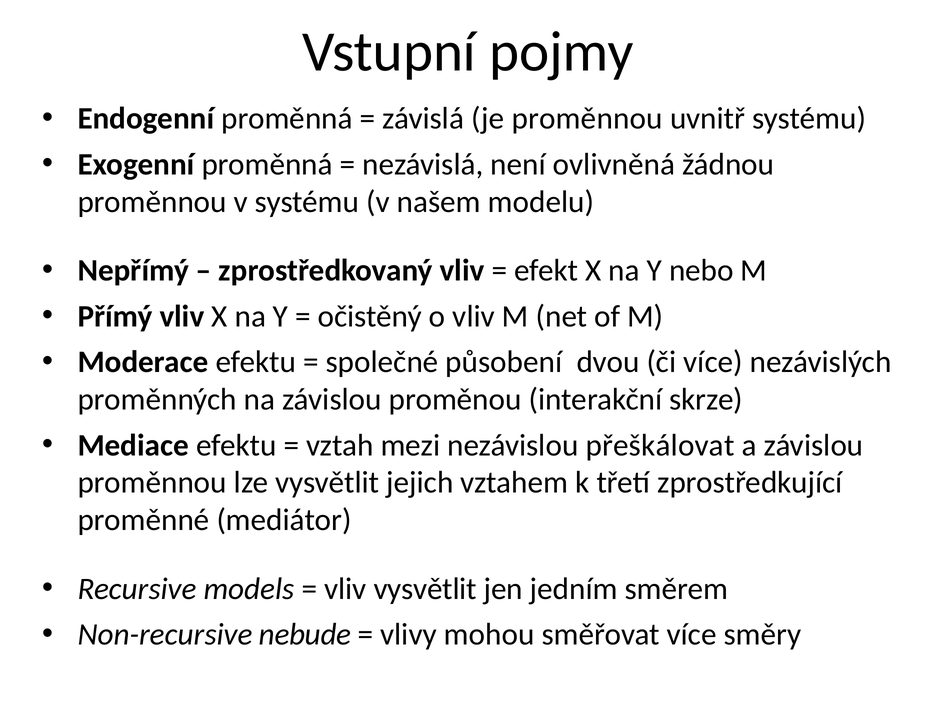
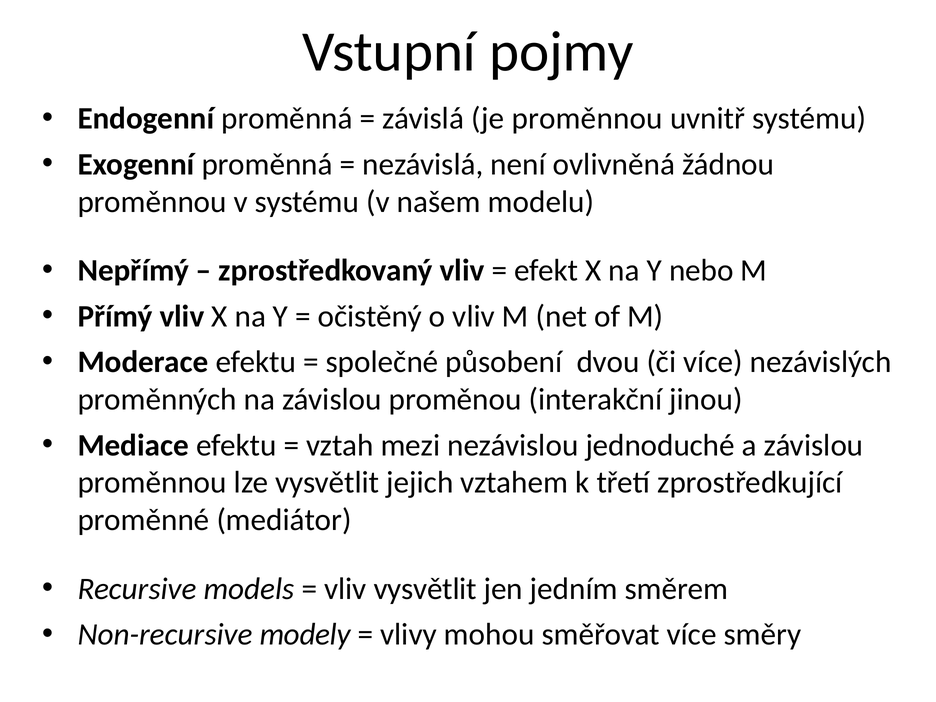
skrze: skrze -> jinou (706, 399)
přeškálovat: přeškálovat -> jednoduché (660, 445)
nebude: nebude -> modely (305, 635)
